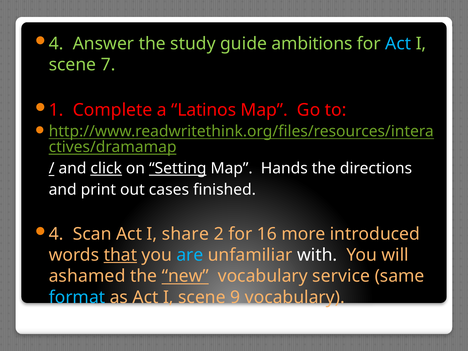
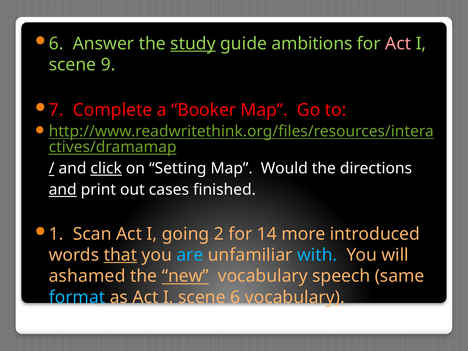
4: 4 -> 6 (56, 44)
study underline: none -> present (193, 44)
Act colour: light blue -> pink (398, 44)
7: 7 -> 9 (108, 65)
1: 1 -> 7 (56, 110)
Latinos: Latinos -> Booker (204, 110)
Setting underline: present -> none (178, 168)
Hands: Hands -> Would (284, 168)
and underline: none -> present (63, 190)
4: 4 -> 1 (56, 234)
share: share -> going (186, 234)
16: 16 -> 14 (267, 234)
with colour: white -> light blue (317, 255)
service: service -> speech (341, 276)
scene 9: 9 -> 6 (235, 297)
